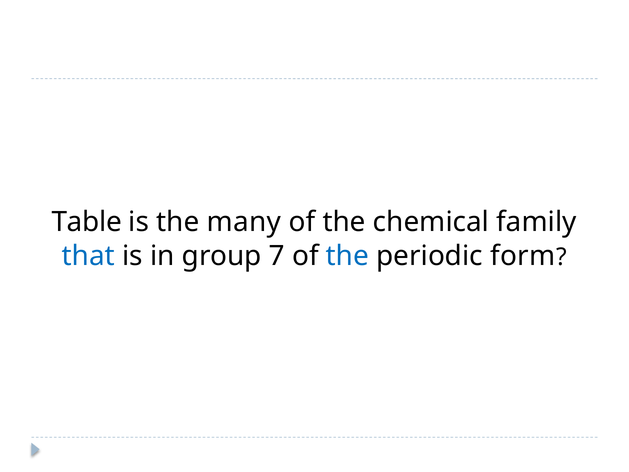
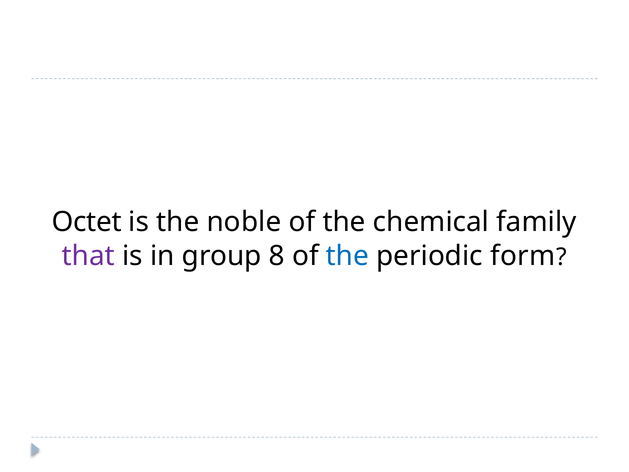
Table: Table -> Octet (87, 222)
many: many -> noble (244, 222)
that colour: blue -> purple (88, 256)
7: 7 -> 8 (277, 256)
